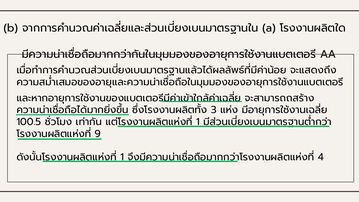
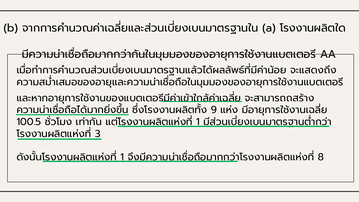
3: 3 -> 9 (214, 110)
9: 9 -> 3 (98, 134)
4: 4 -> 8 (321, 157)
